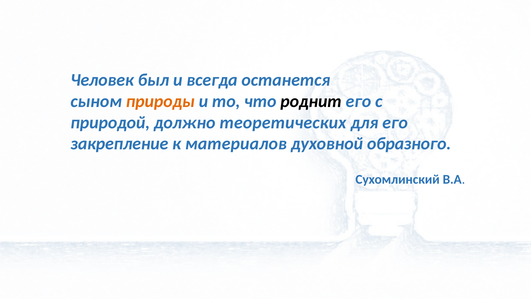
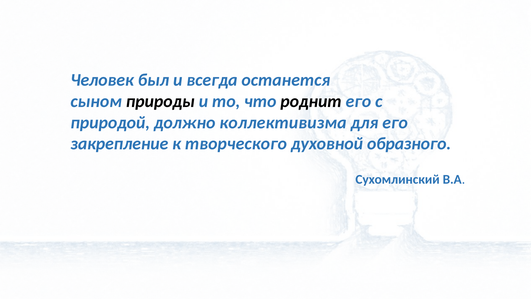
природы colour: orange -> black (160, 101)
теоретических: теоретических -> коллективизма (283, 122)
материалов: материалов -> творческого (236, 144)
